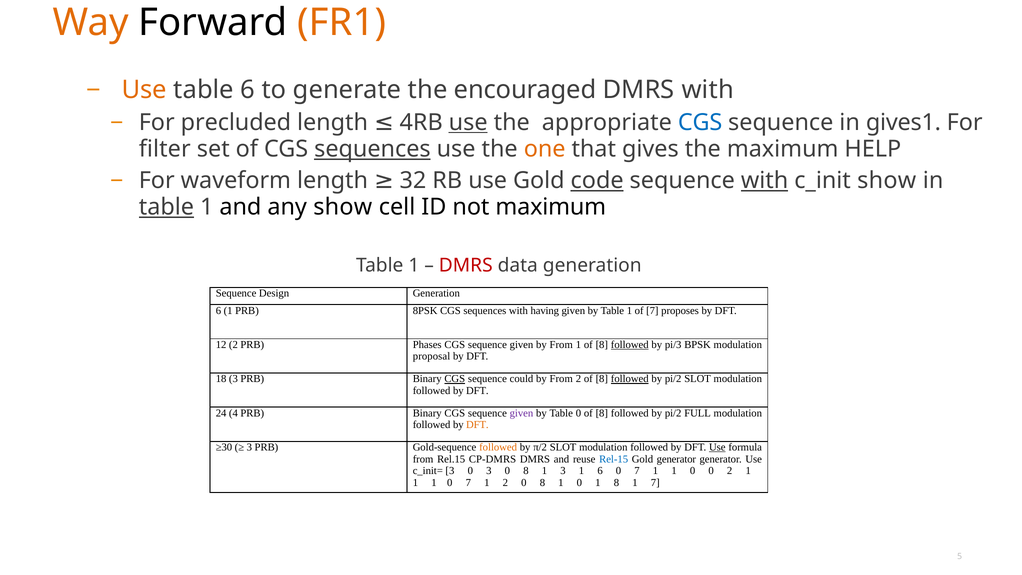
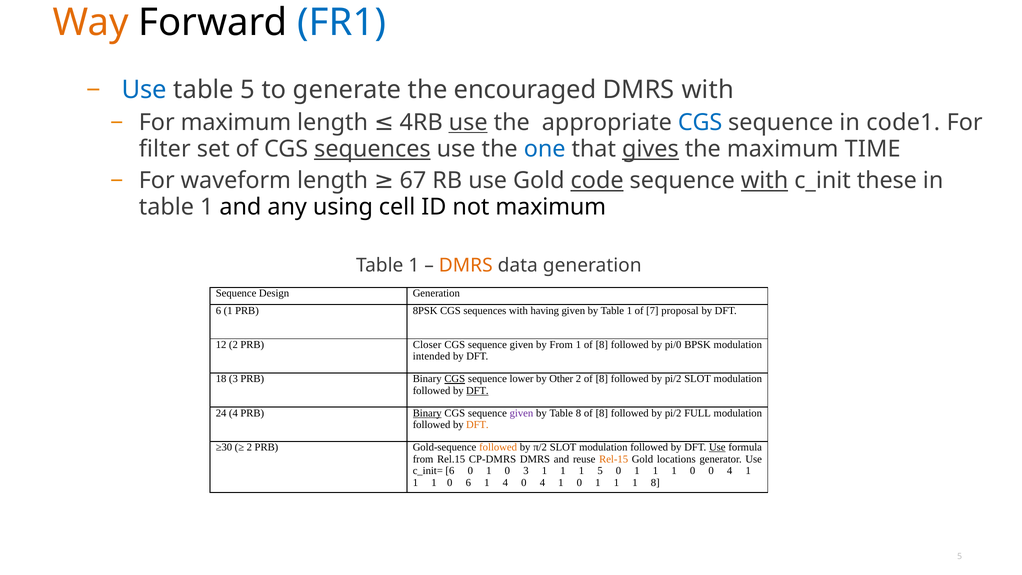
FR1 colour: orange -> blue (342, 23)
Use colour: orange -> blue (144, 90)
table 6: 6 -> 5 (248, 90)
For precluded: precluded -> maximum (236, 122)
gives1: gives1 -> code1 (903, 122)
one colour: orange -> blue (545, 149)
gives underline: none -> present (650, 149)
HELP: HELP -> TIME (873, 149)
32: 32 -> 67 (413, 181)
c_init show: show -> these (887, 181)
table underline: present -> none (166, 207)
any show: show -> using (343, 207)
DMRS colour: red -> orange (466, 266)
proposes: proposes -> proposal (680, 311)
Phases: Phases -> Closer (427, 345)
followed underline: present -> none (630, 345)
pi/3: pi/3 -> pi/0 (673, 345)
proposal: proposal -> intended (432, 356)
could: could -> lower (522, 379)
From: From -> Other (561, 379)
followed underline: present -> none (630, 379)
DFT underline: none -> present (477, 391)
Binary underline: none -> present (427, 413)
Table 0: 0 -> 8 (578, 413)
3: 3 -> 2 (249, 447)
Rel-15 colour: blue -> orange (614, 459)
Gold generator: generator -> locations (676, 459)
3: 3 -> 6 (450, 471)
3: 3 -> 1 (489, 471)
8: 8 -> 3 (526, 471)
3: 3 -> 1 (563, 471)
1 6: 6 -> 5 (600, 471)
7: 7 -> 1 (637, 471)
0 0 2: 2 -> 4 (730, 471)
1 0 7: 7 -> 6 (468, 483)
1 2: 2 -> 4 (505, 483)
8: 8 -> 4 (542, 483)
1 0 1 8: 8 -> 1 (617, 483)
1 7: 7 -> 8 (655, 483)
